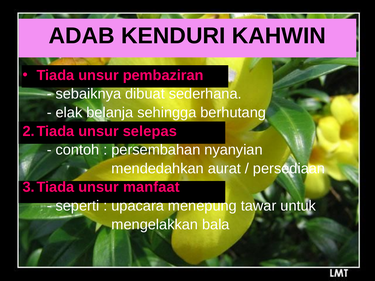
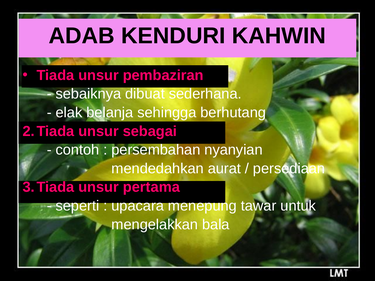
selepas: selepas -> sebagai (150, 131)
manfaat: manfaat -> pertama (151, 187)
